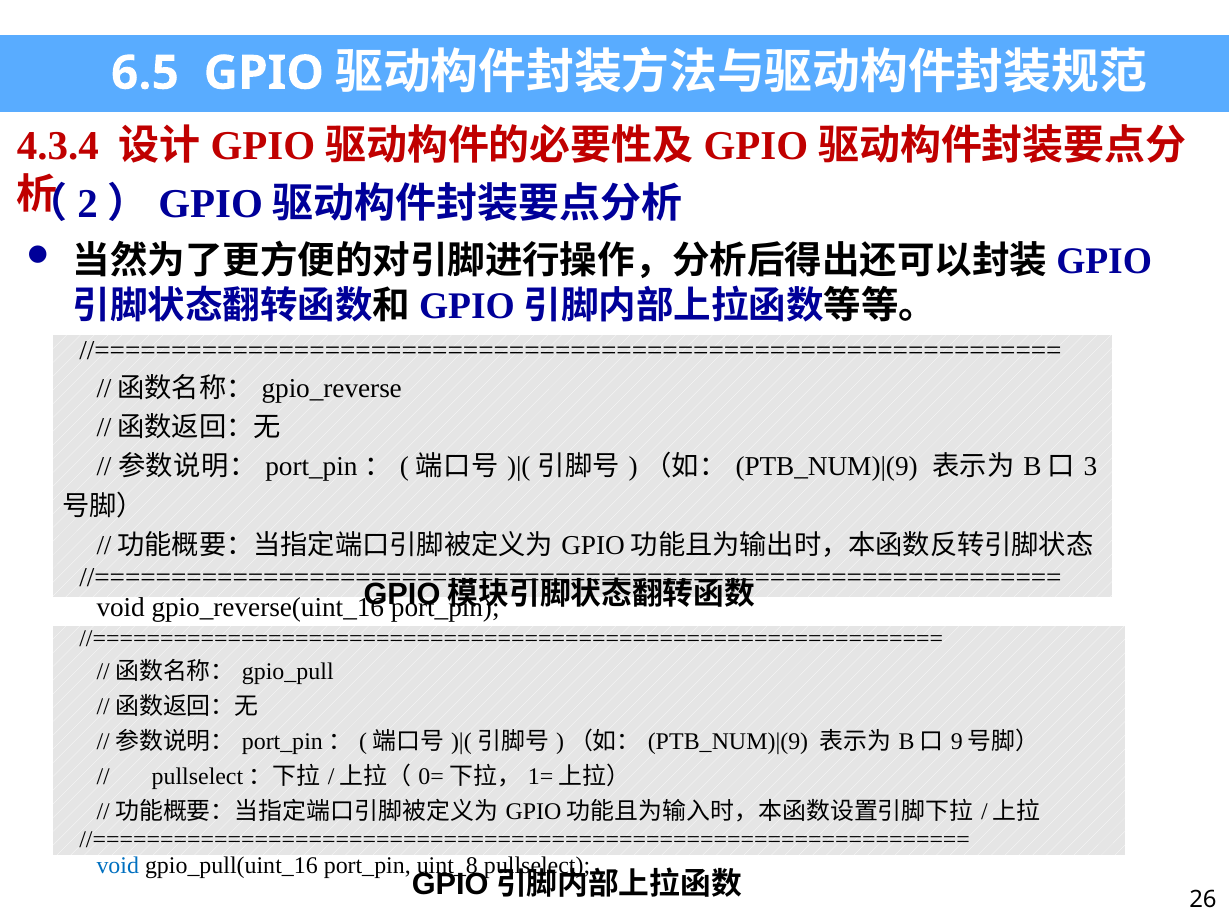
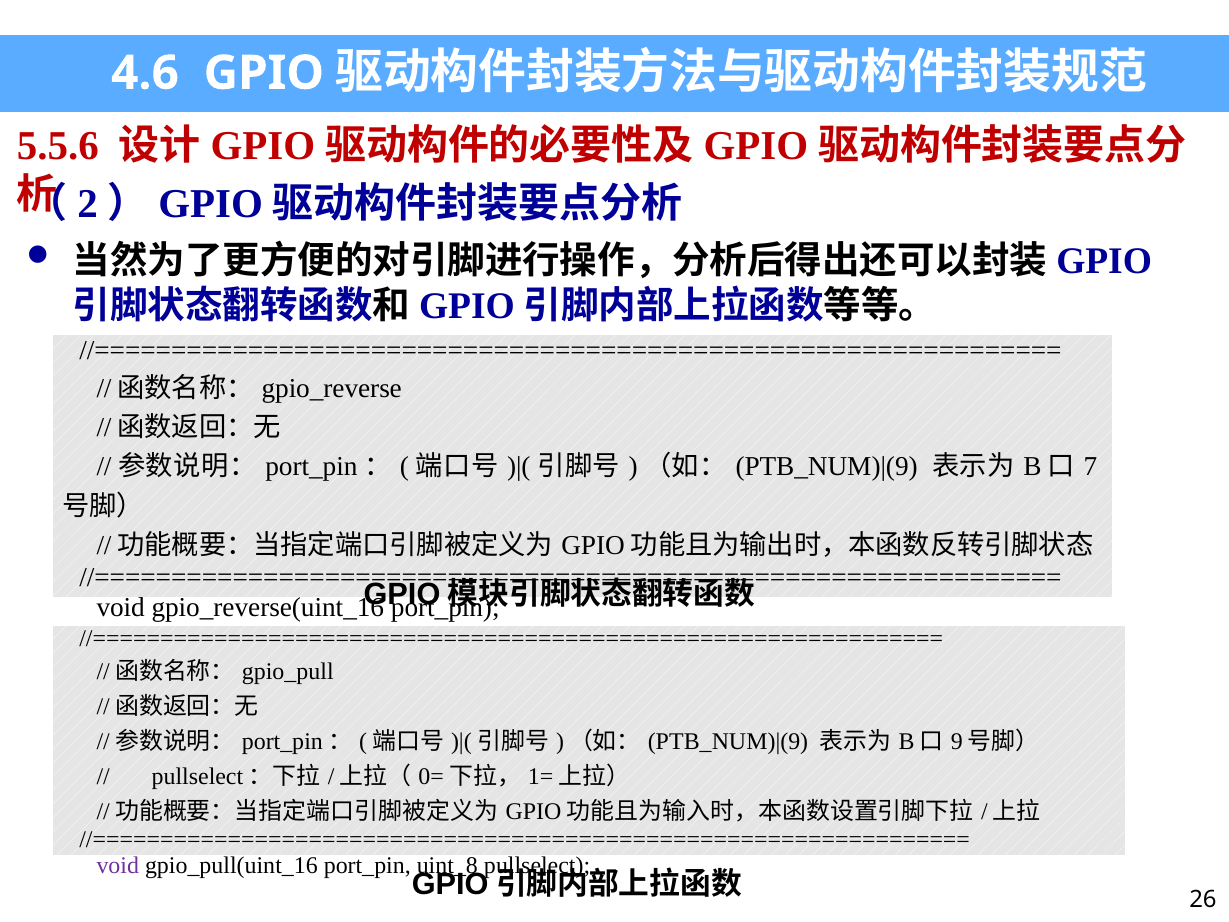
6.5: 6.5 -> 4.6 (145, 73)
4.3.4: 4.3.4 -> 5.5.6 (58, 146)
3: 3 -> 7 (1090, 467)
void colour: blue -> purple (118, 866)
